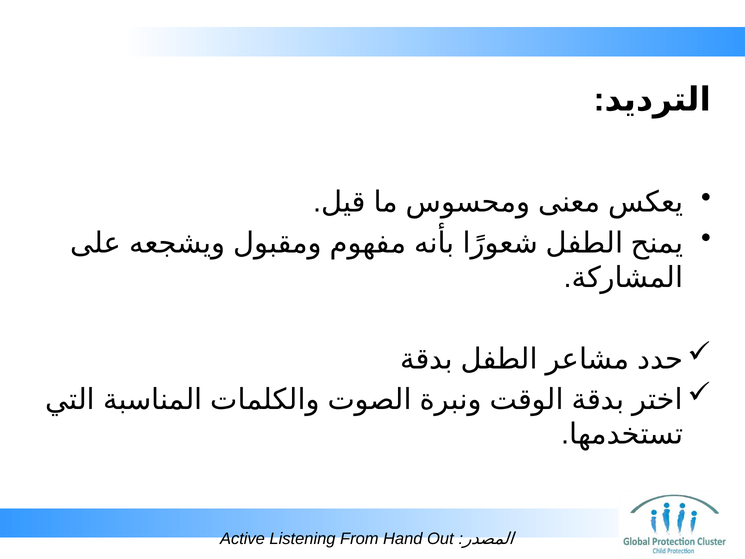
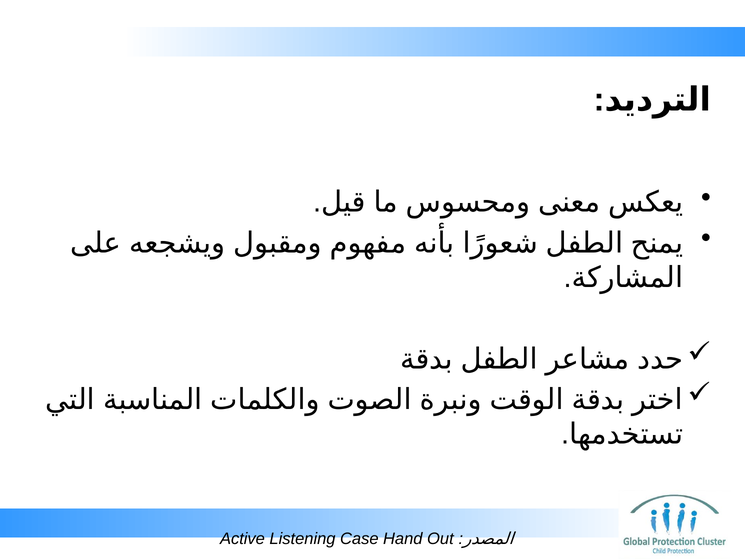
From: From -> Case (359, 539)
